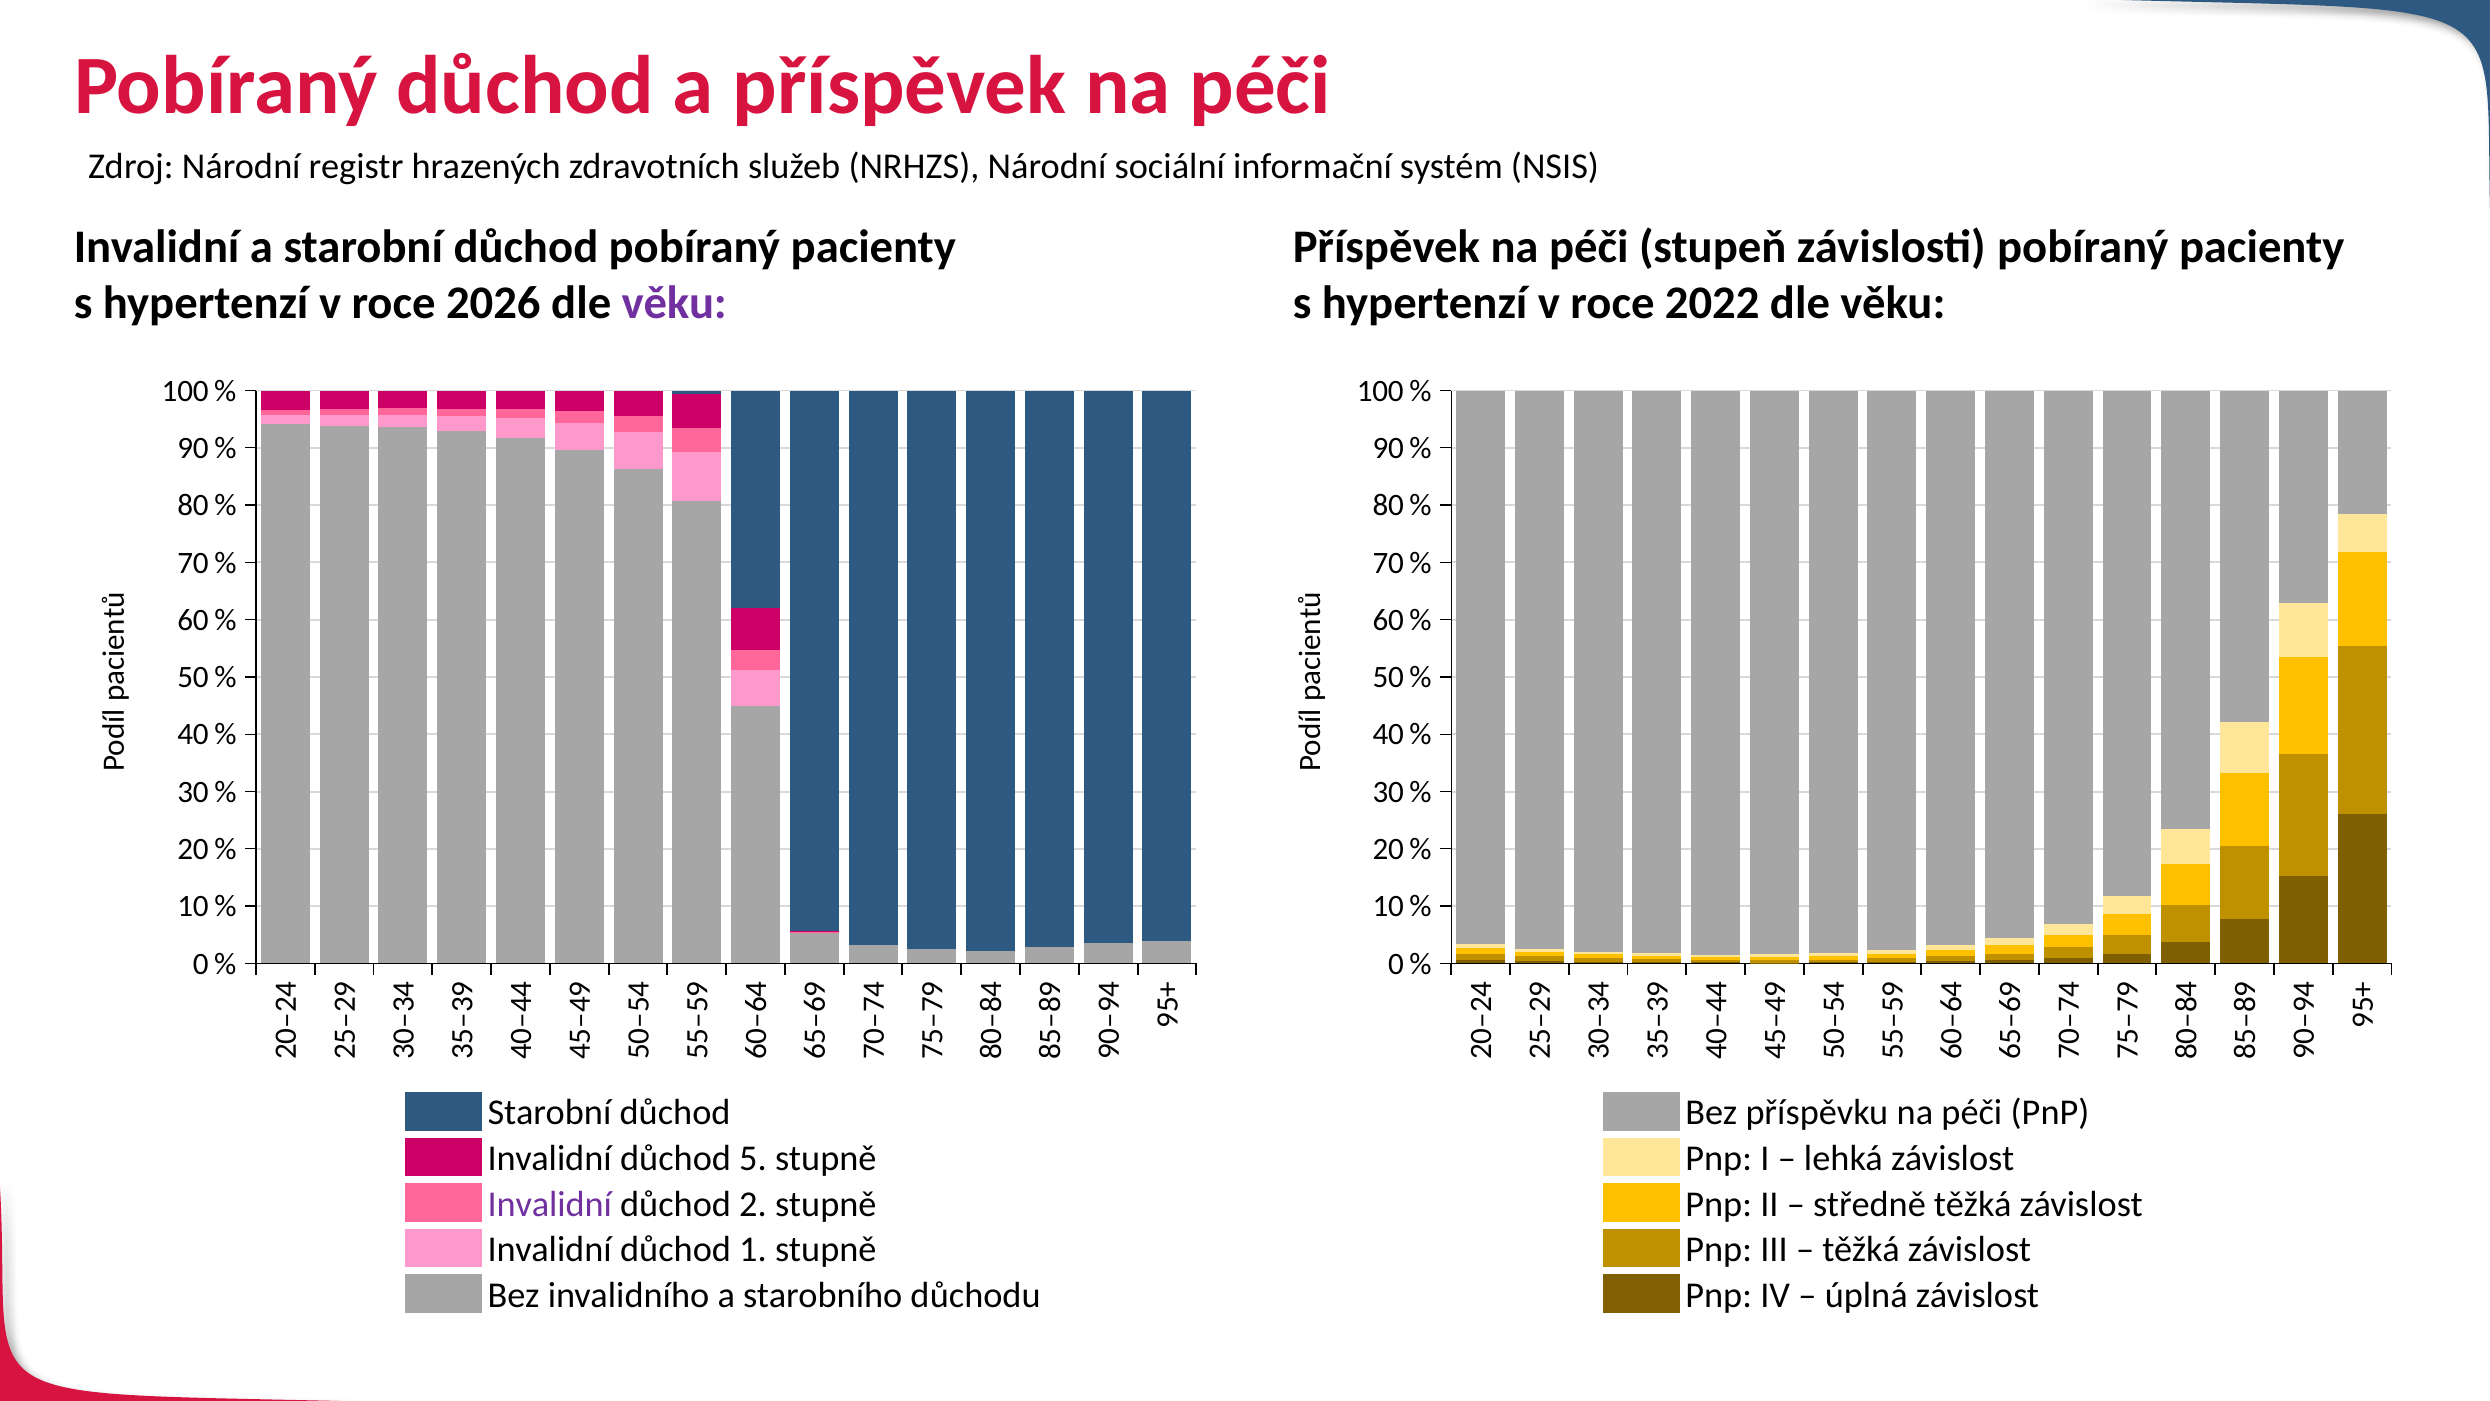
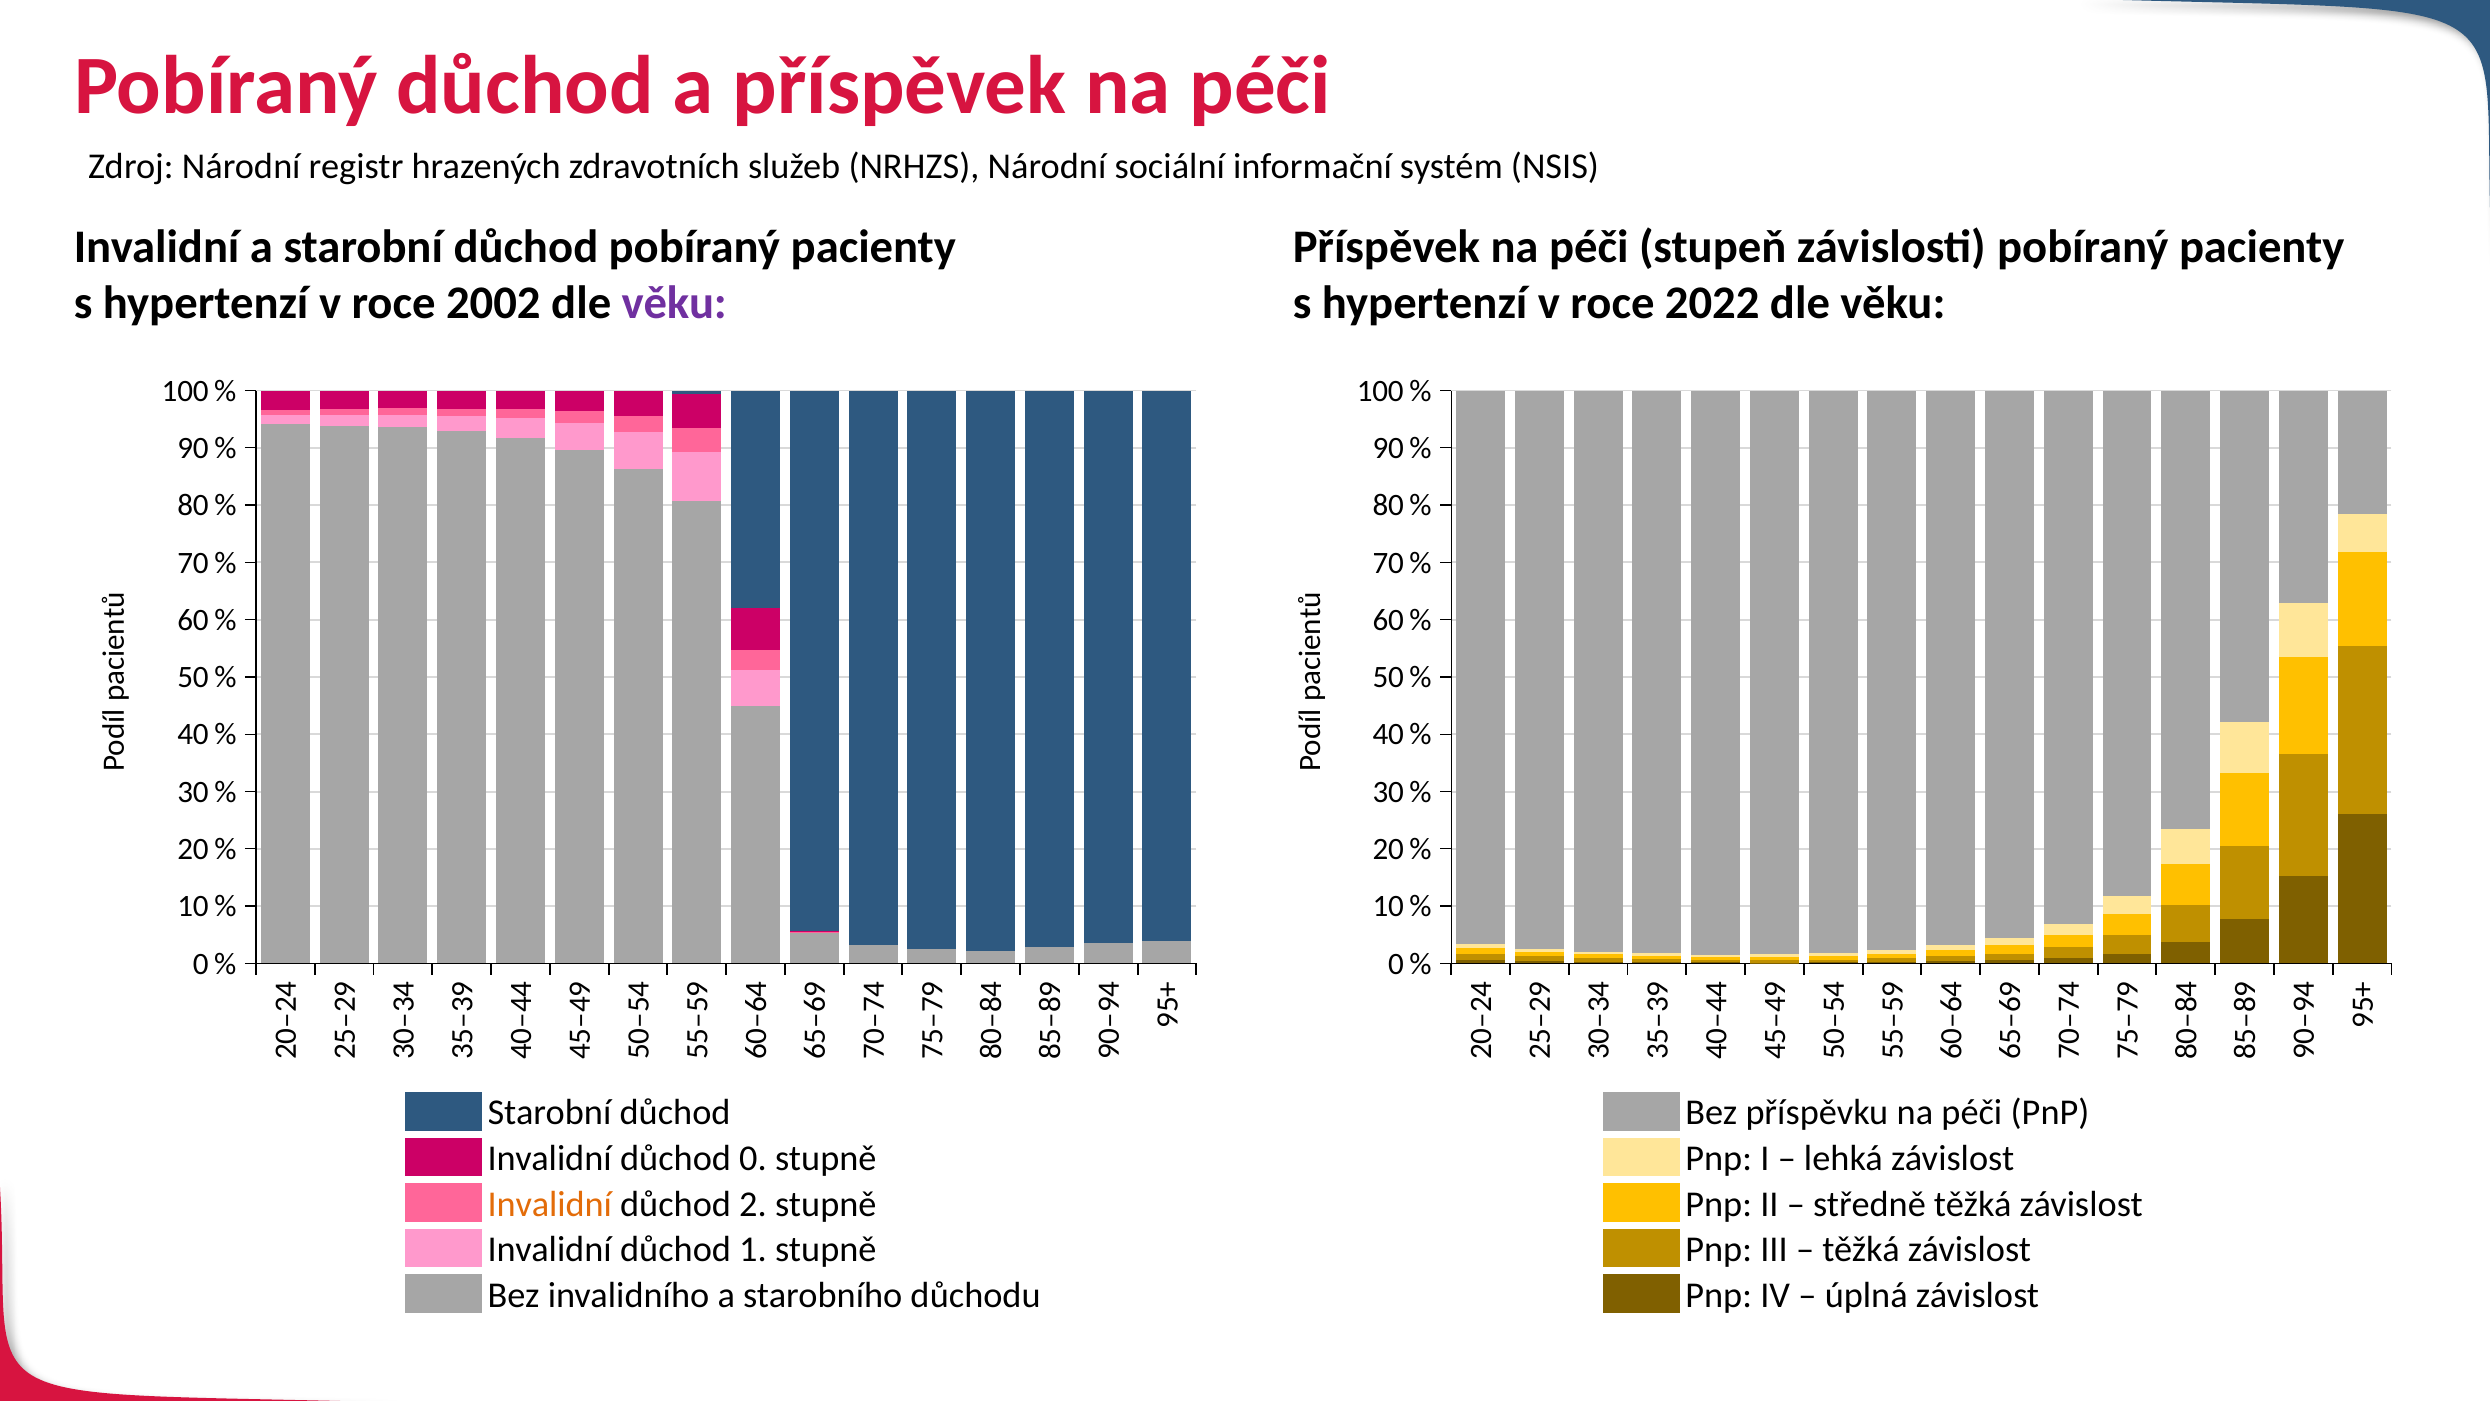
2026: 2026 -> 2002 (493, 303)
důchod 5: 5 -> 0 (753, 1158)
Invalidní colour: purple -> orange (550, 1204)
